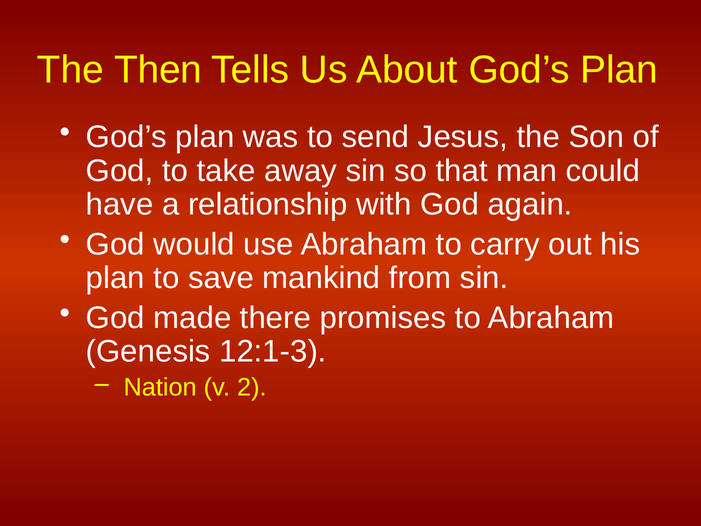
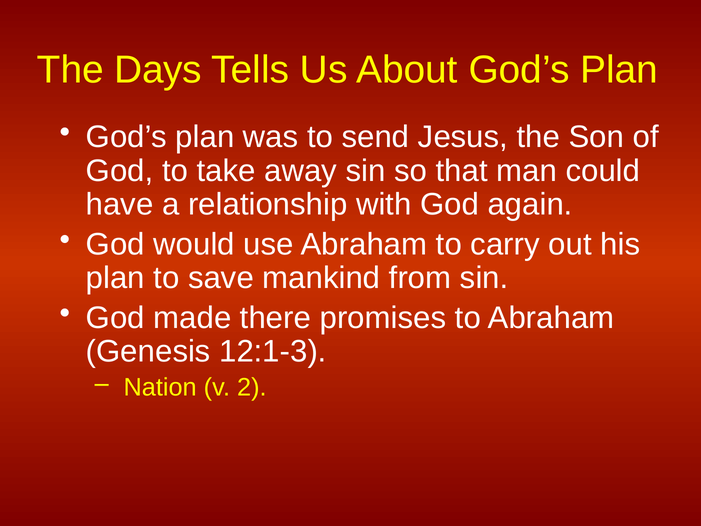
Then: Then -> Days (158, 70)
